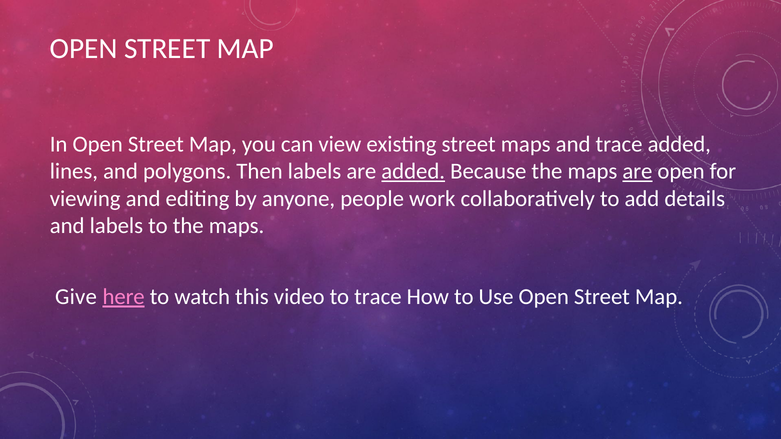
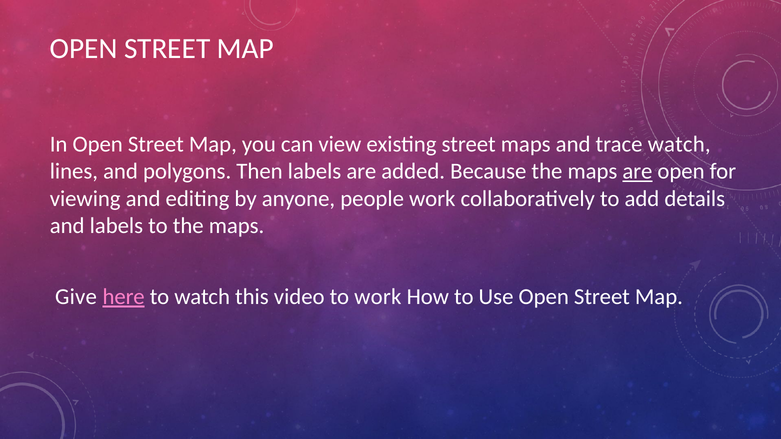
trace added: added -> watch (679, 144)
added underline: present -> none (413, 171)
to trace: trace -> work (378, 297)
